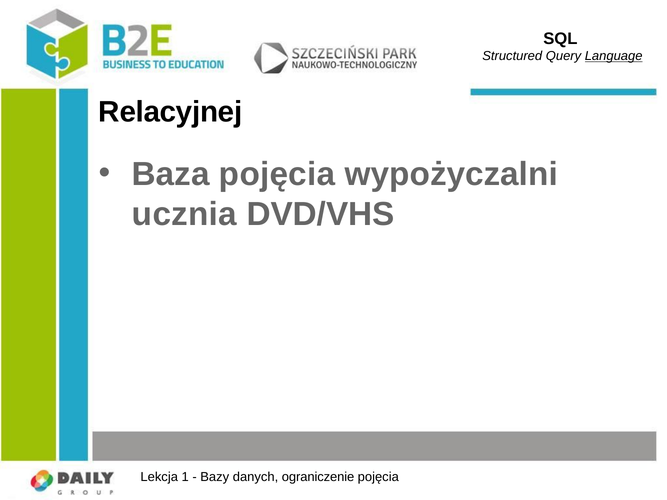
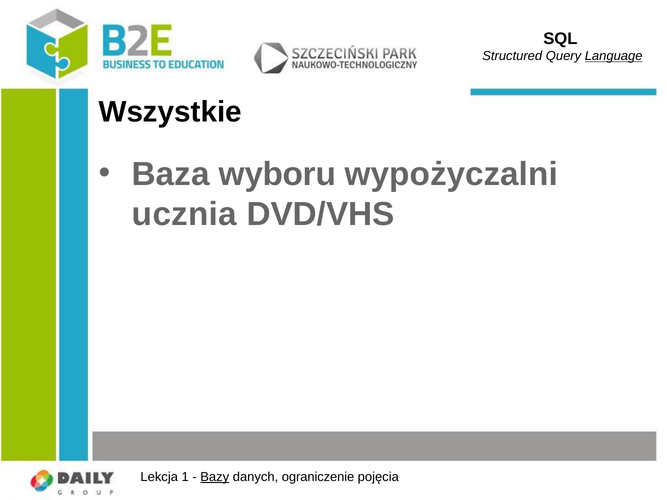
Relacyjnej: Relacyjnej -> Wszystkie (170, 112)
Baza pojęcia: pojęcia -> wyboru (277, 174)
Bazy underline: none -> present (215, 477)
